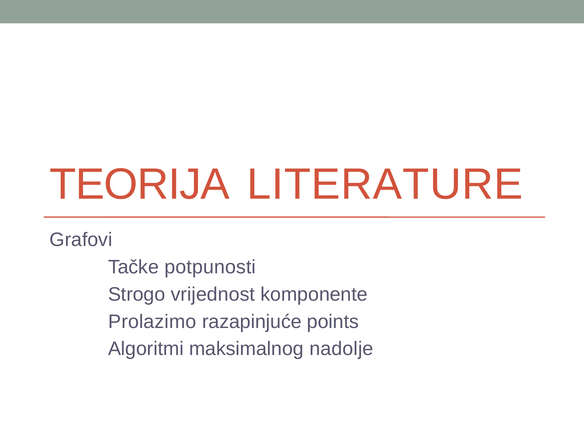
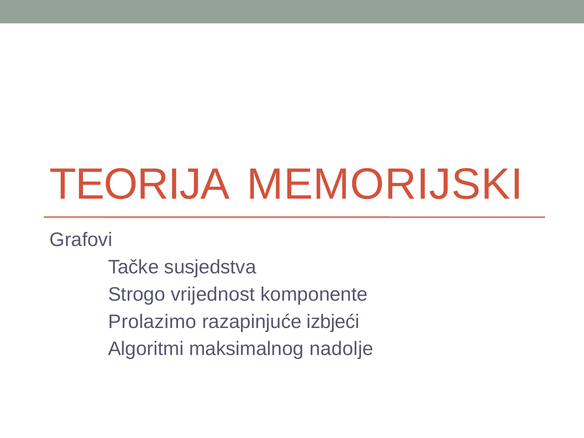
LITERATURE: LITERATURE -> MEMORIJSKI (385, 185)
potpunosti: potpunosti -> susjedstva (210, 267)
points: points -> izbjeći (333, 322)
